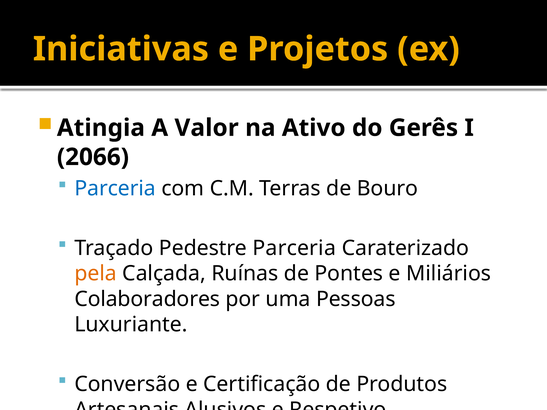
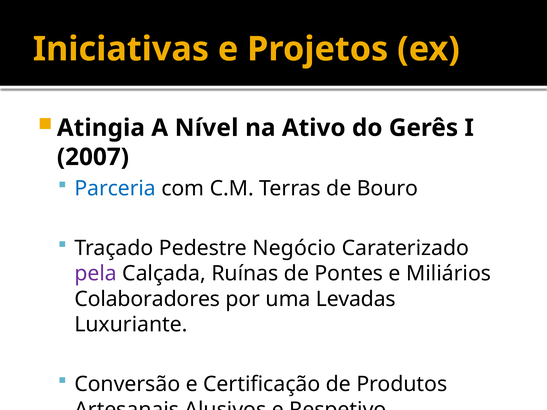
Valor: Valor -> Nível (207, 128)
2066: 2066 -> 2007 (93, 157)
Pedestre Parceria: Parceria -> Negócio (294, 248)
pela colour: orange -> purple (96, 274)
Pessoas: Pessoas -> Levadas (356, 299)
